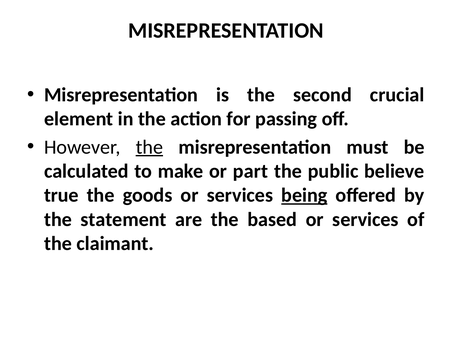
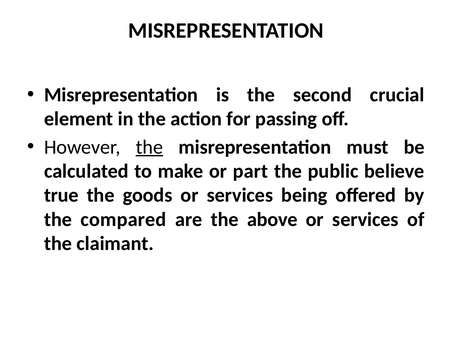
being underline: present -> none (304, 195)
statement: statement -> compared (123, 219)
based: based -> above (272, 219)
